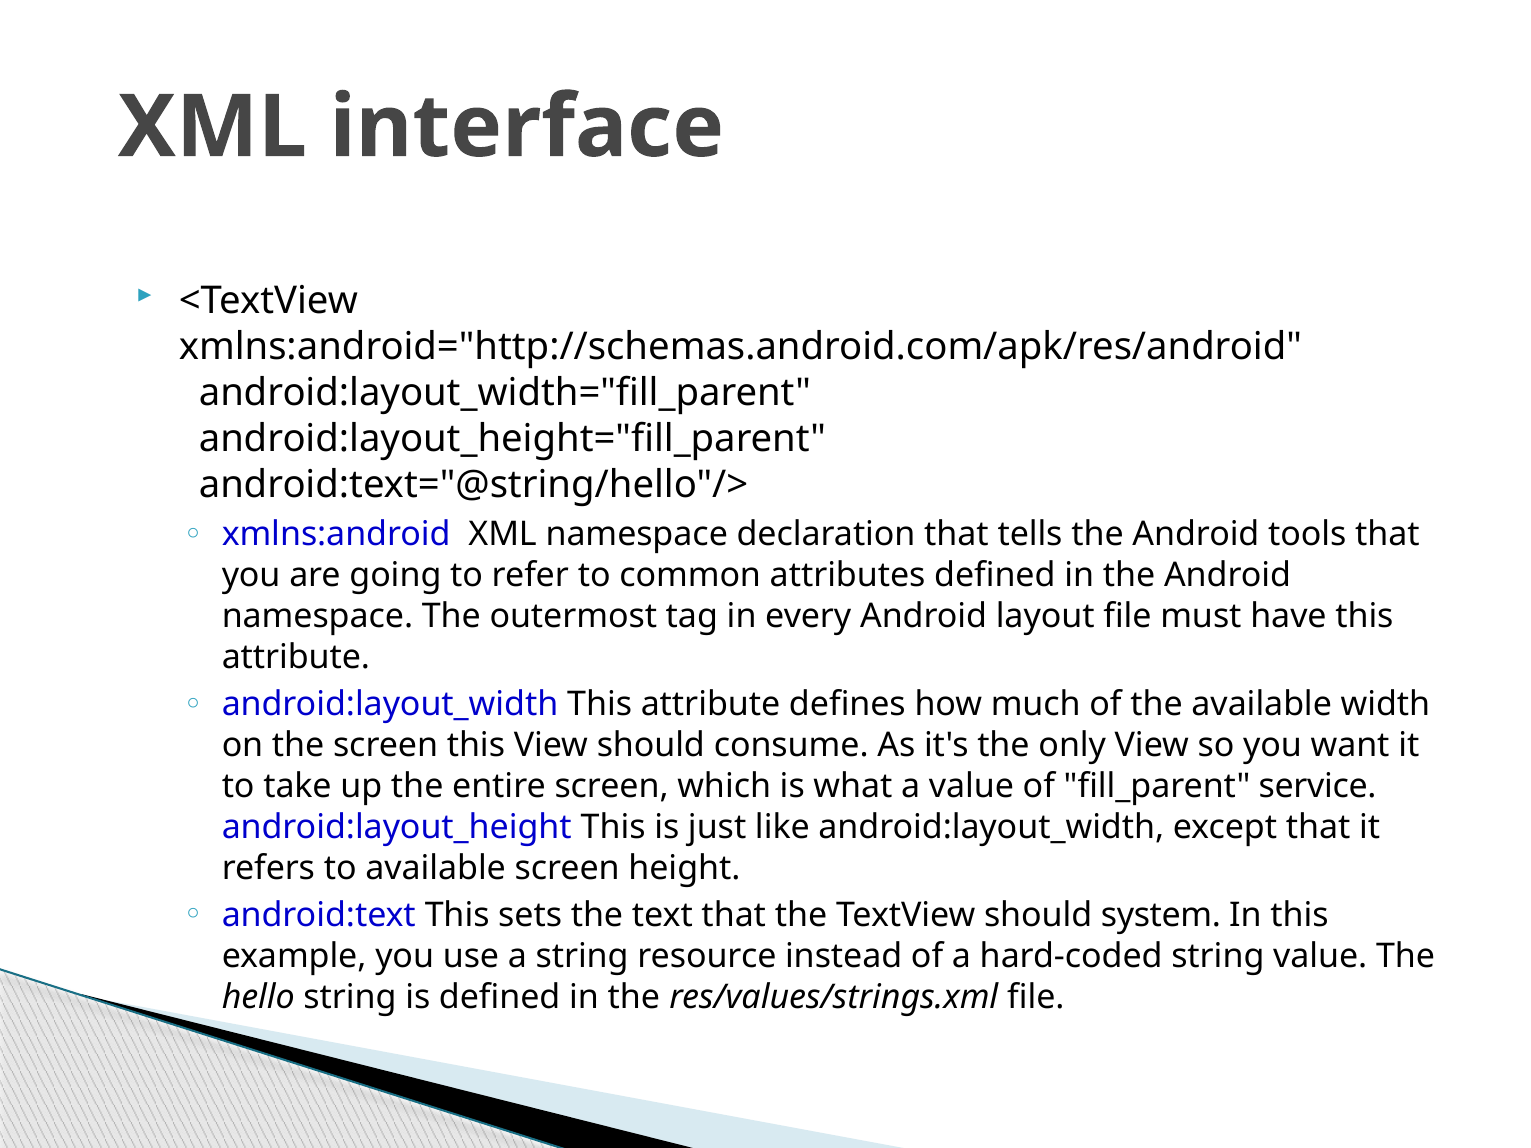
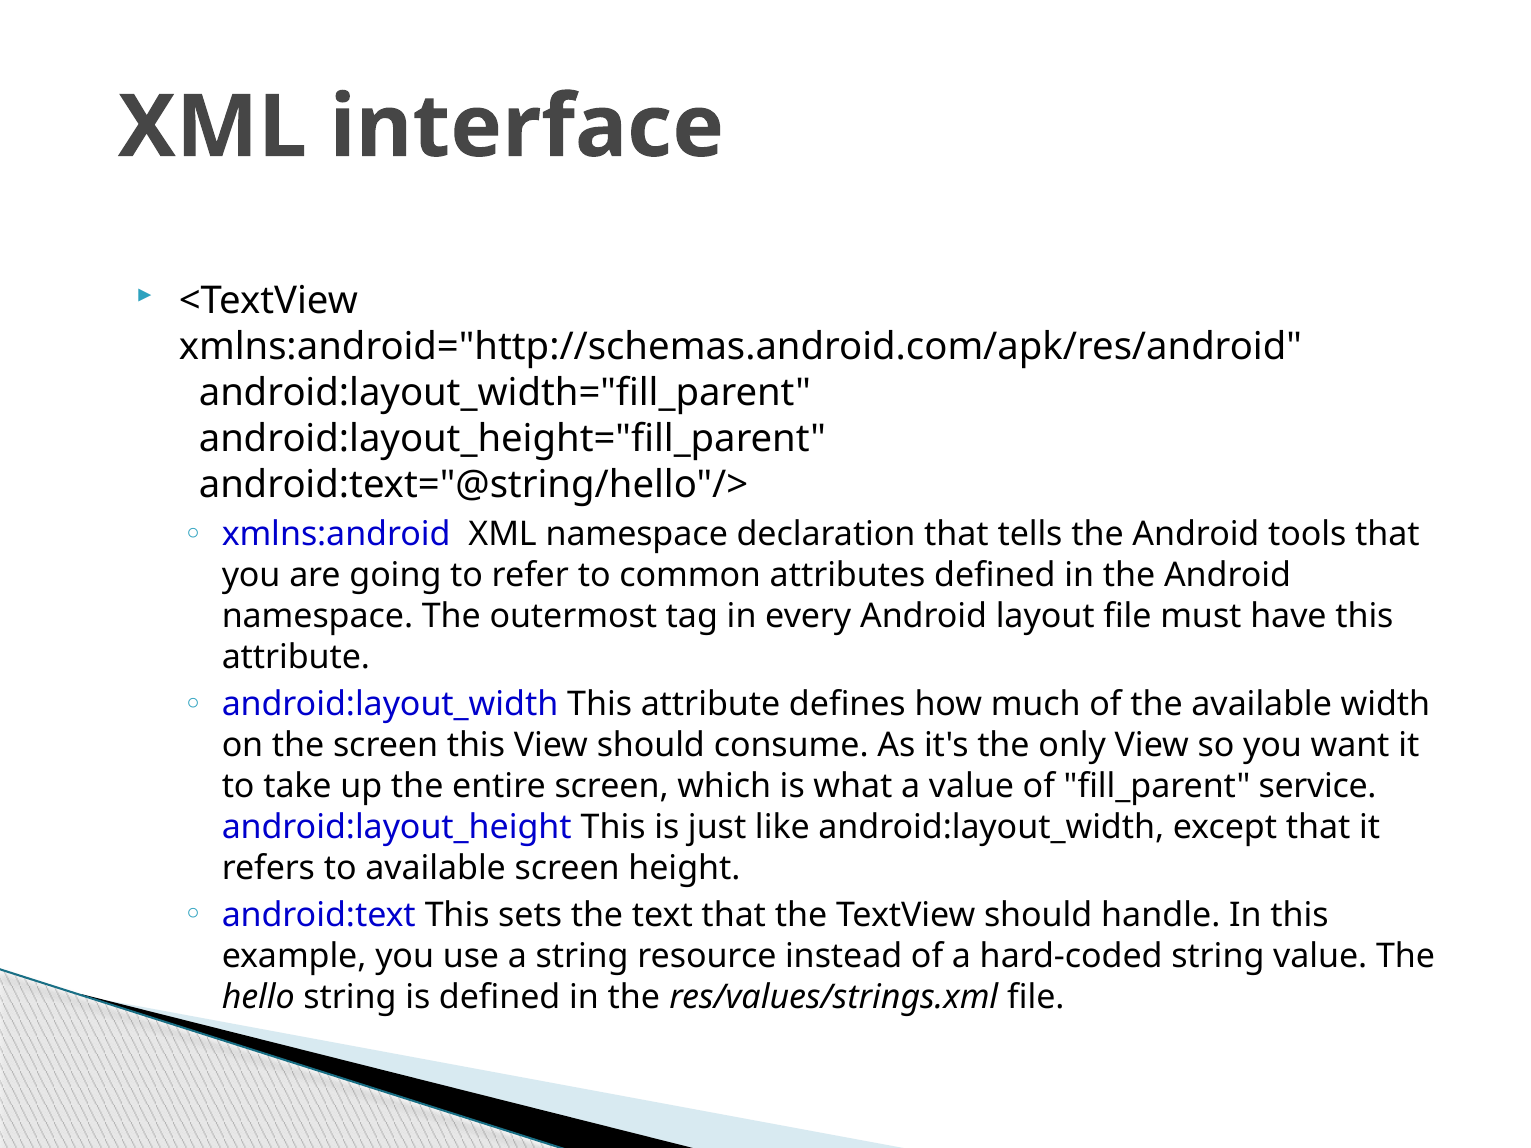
system: system -> handle (1161, 916)
